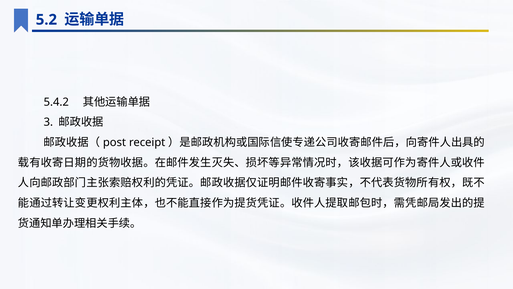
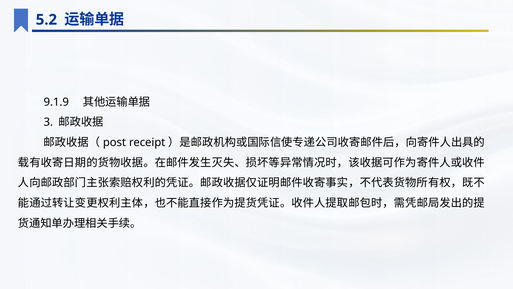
5.4.2: 5.4.2 -> 9.1.9 (56, 102)
